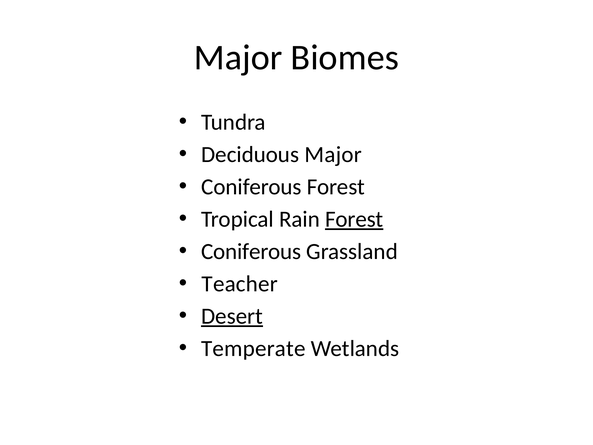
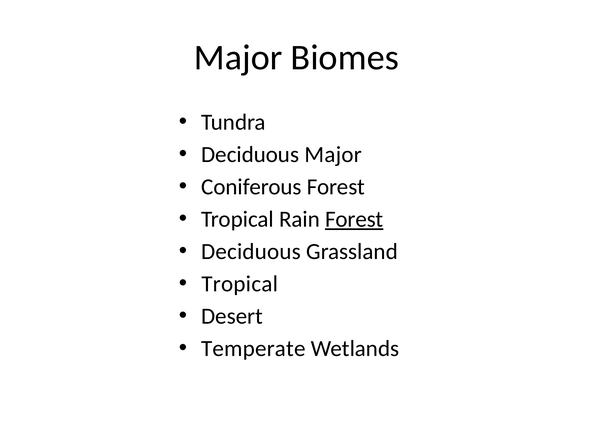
Coniferous: Coniferous -> Deciduous (251, 251)
Teacher: Teacher -> Tropical (240, 284)
Desert underline: present -> none (232, 316)
